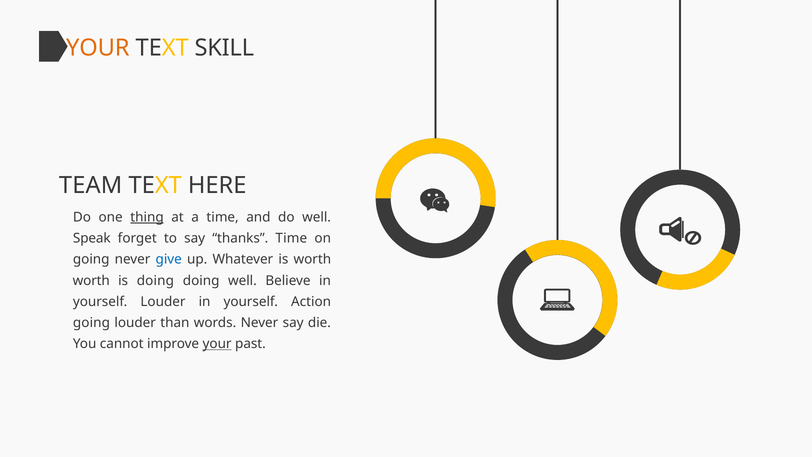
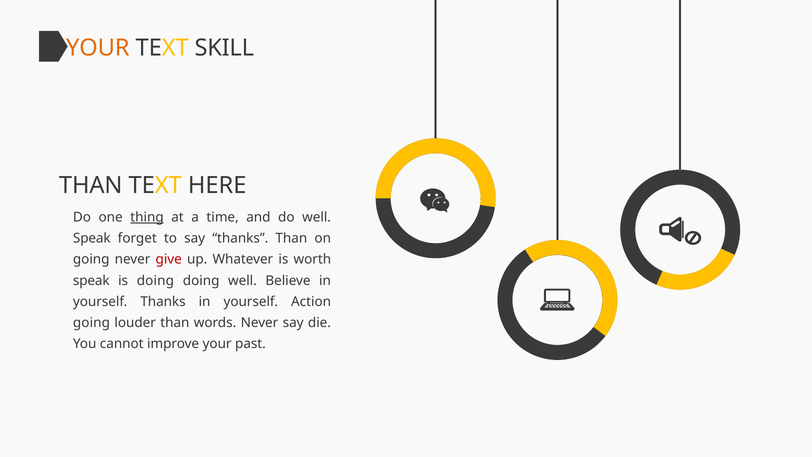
TEAM: TEAM -> THAN (91, 185)
thanks Time: Time -> Than (291, 238)
give colour: blue -> red (169, 259)
worth: worth -> speak (91, 280)
yourself Louder: Louder -> Thanks (163, 302)
your underline: present -> none (217, 344)
